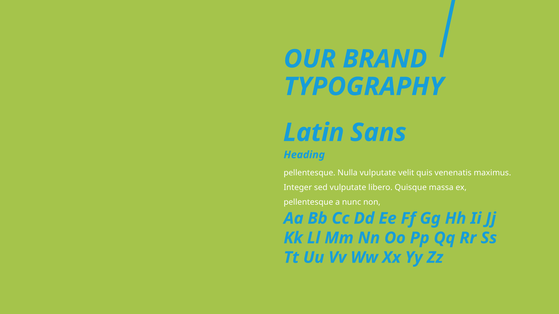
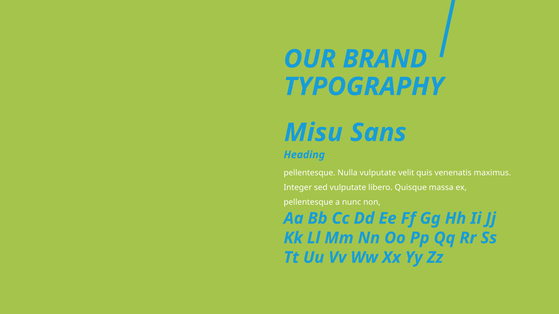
Latin: Latin -> Misu (313, 133)
